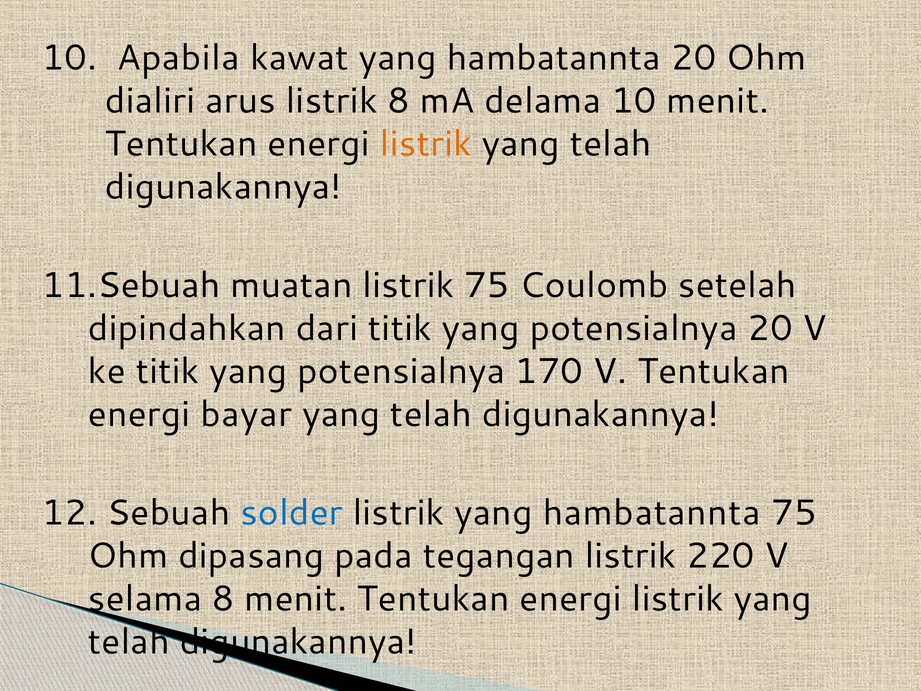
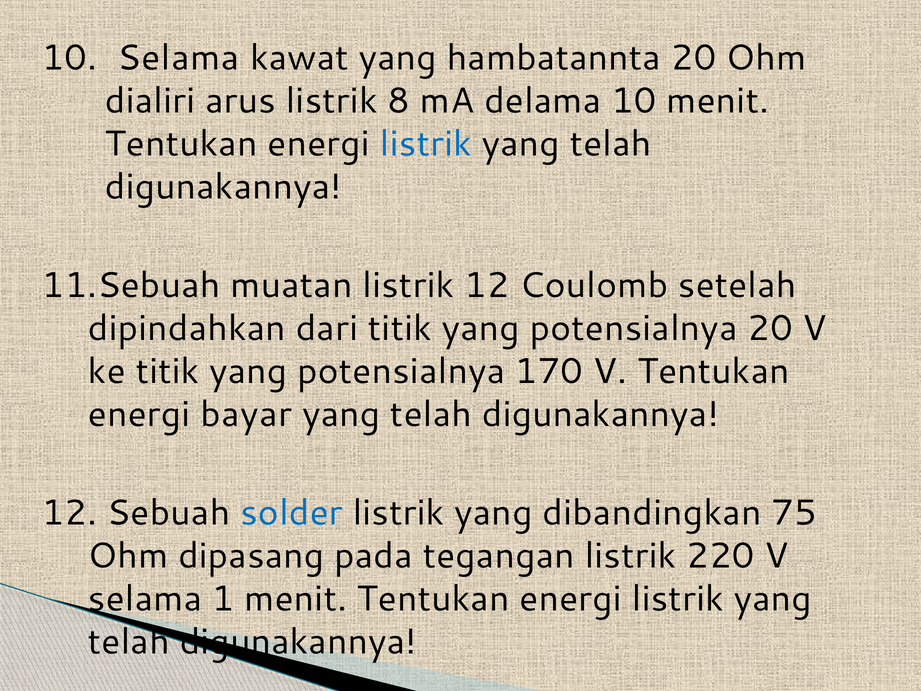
10 Apabila: Apabila -> Selama (178, 58)
listrik colour: orange -> blue (426, 144)
listrik 75: 75 -> 12 (487, 285)
listrik yang hambatannta: hambatannta -> dibandingkan (652, 513)
selama 8: 8 -> 1 (223, 599)
